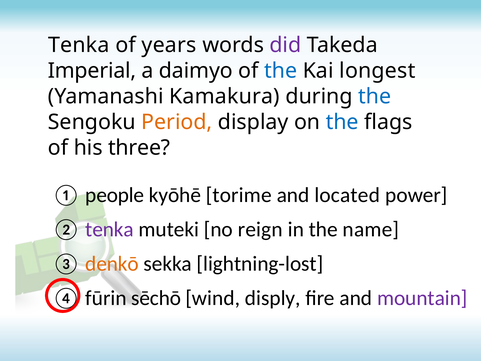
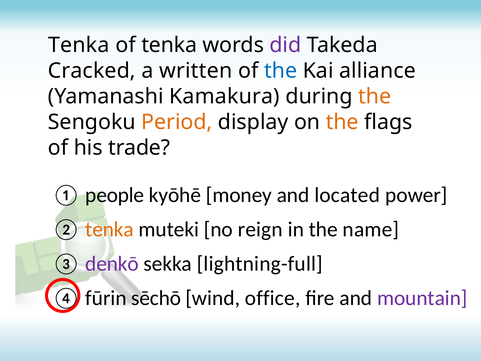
of years: years -> tenka (169, 45)
Imperial: Imperial -> Cracked (92, 71)
daimyo: daimyo -> written (196, 71)
longest: longest -> alliance (377, 71)
the colour: blue -> orange (375, 96)
the colour: blue -> orange (342, 122)
three: three -> trade (139, 148)
torime: torime -> money (239, 195)
tenka colour: purple -> orange (110, 229)
denkō colour: orange -> purple (112, 264)
lightning-lost: lightning-lost -> lightning-full (260, 264)
disply: disply -> office (273, 298)
